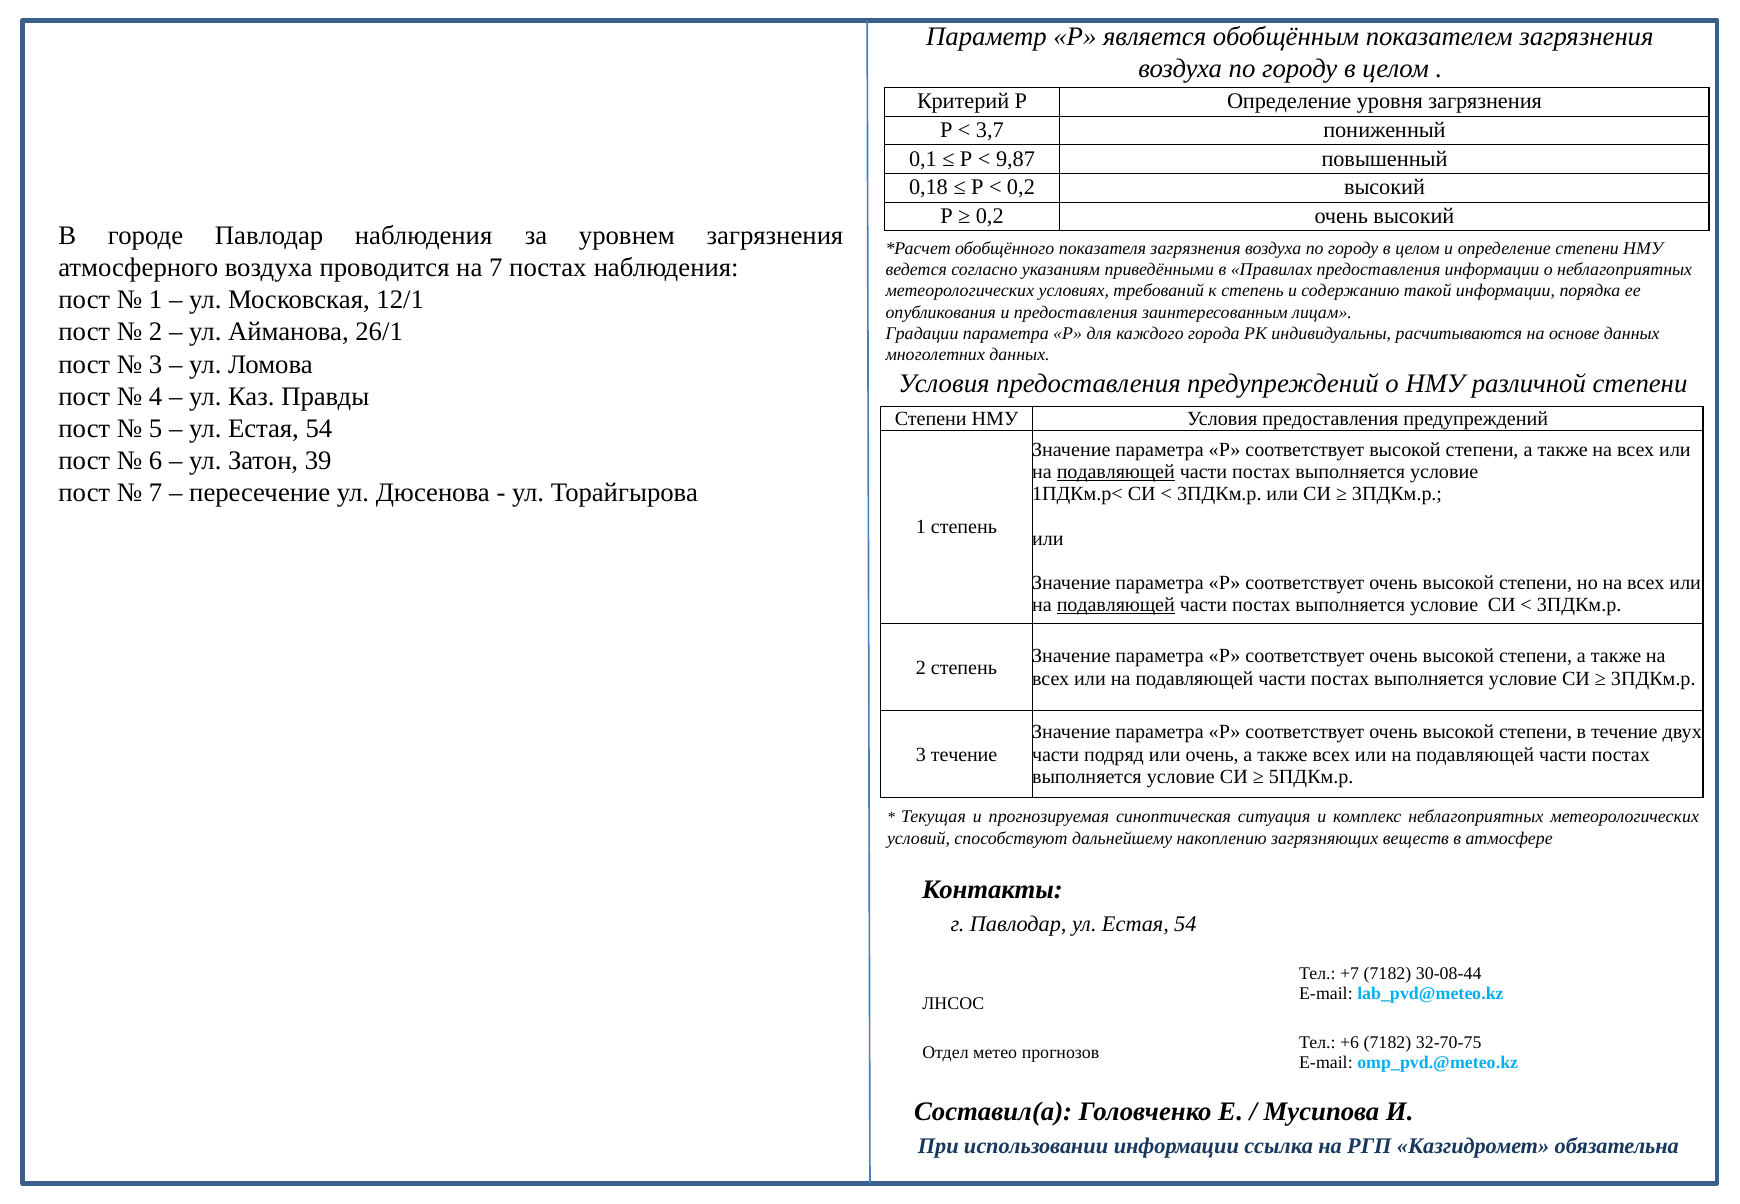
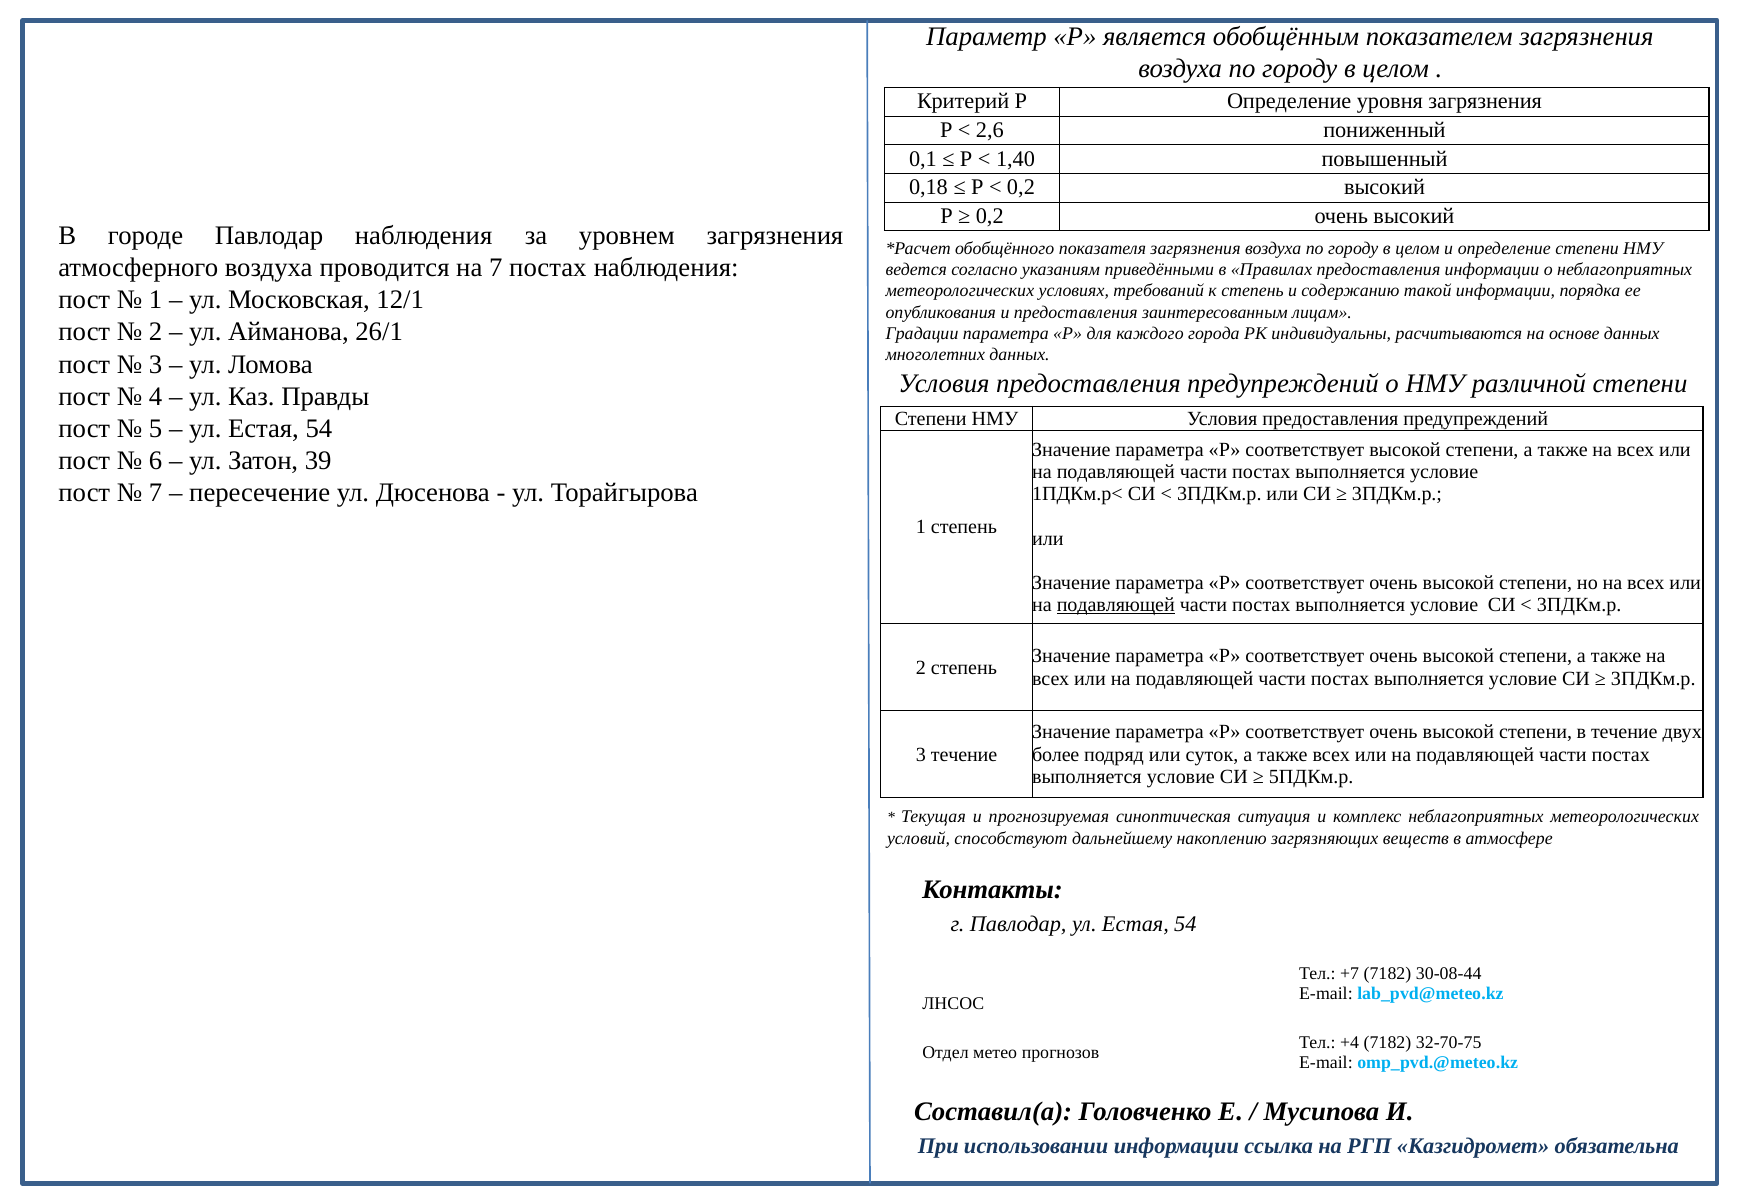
3,7: 3,7 -> 2,6 (990, 130)
9,87: 9,87 -> 1,40 (1016, 159)
подавляющей underline: present -> none (1116, 472)
части: части -> более (1056, 755)
или очень: очень -> суток (1212, 755)
+6: +6 -> +4 (1350, 1044)
